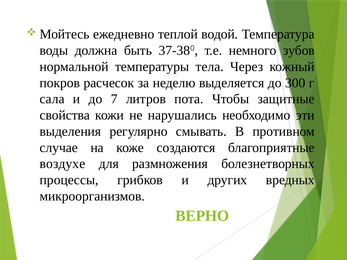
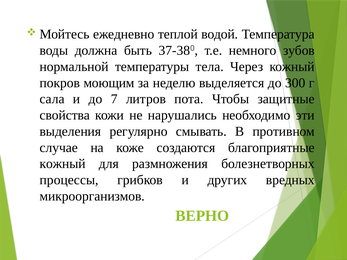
расчесок: расчесок -> моющим (109, 83)
воздухе: воздухе -> кожный (63, 164)
